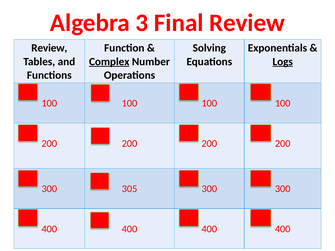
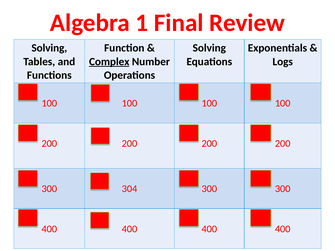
3: 3 -> 1 (142, 23)
Review: Review -> Solving (49, 48)
Logs underline: present -> none (283, 62)
305: 305 -> 304 (130, 189)
